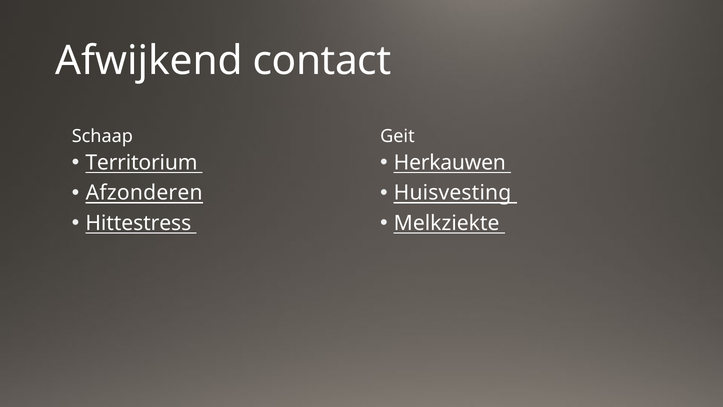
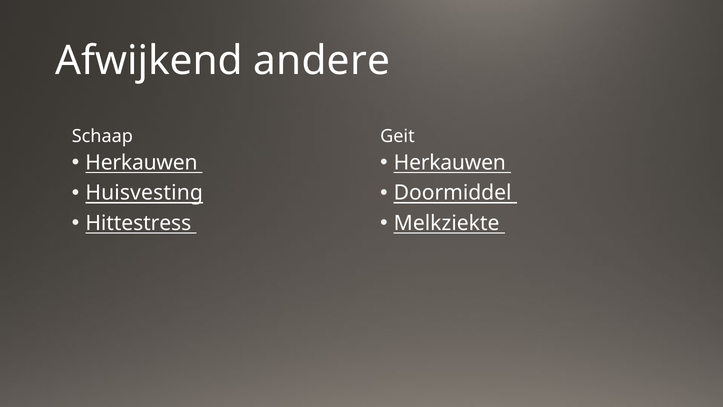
contact: contact -> andere (322, 61)
Territorium: Territorium -> Herkauwen (141, 163)
Afzonderen: Afzonderen -> Huisvesting (144, 193)
Huisvesting: Huisvesting -> Doormiddel (453, 193)
